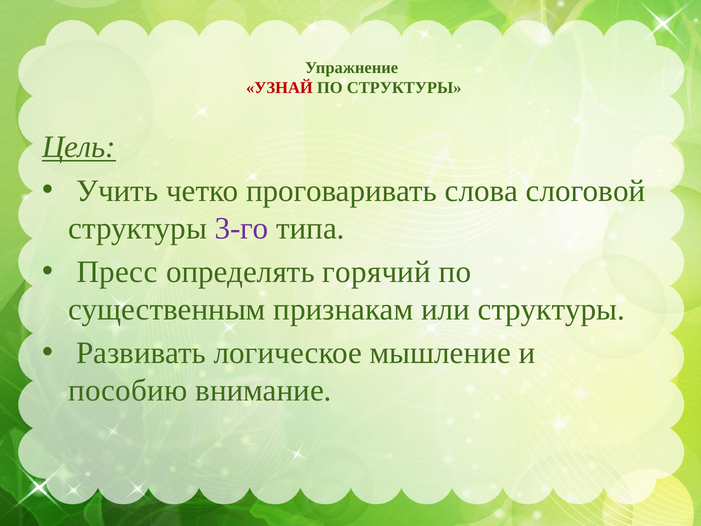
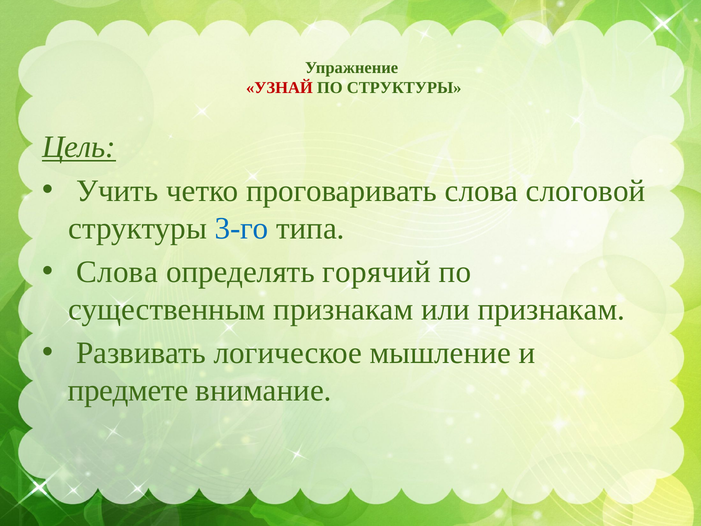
3-го colour: purple -> blue (242, 228)
Пресс: Пресс -> Слова (117, 272)
или структуры: структуры -> признакам (551, 309)
пособию: пособию -> предмете (128, 390)
